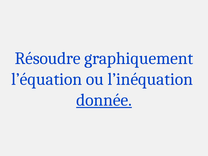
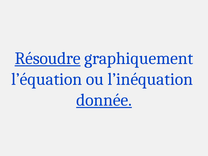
Résoudre underline: none -> present (48, 58)
